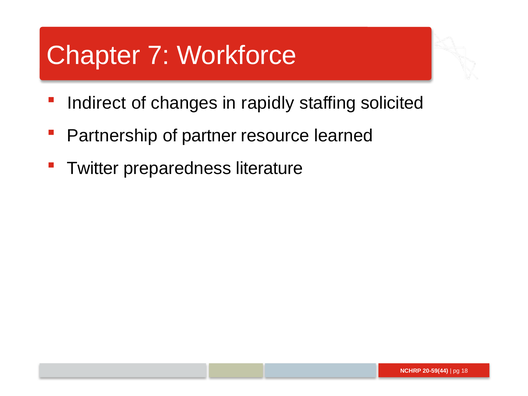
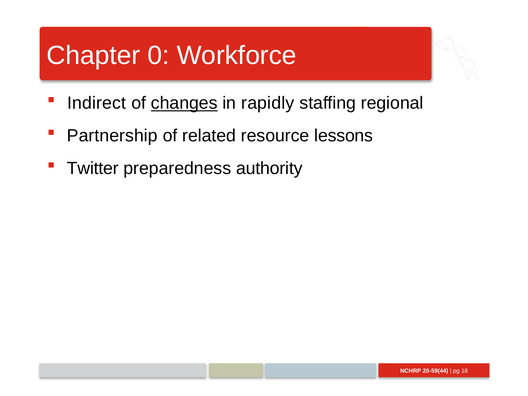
7: 7 -> 0 (159, 56)
changes underline: none -> present (184, 103)
solicited: solicited -> regional (392, 103)
partner: partner -> related (209, 136)
learned: learned -> lessons (344, 136)
literature: literature -> authority (269, 168)
